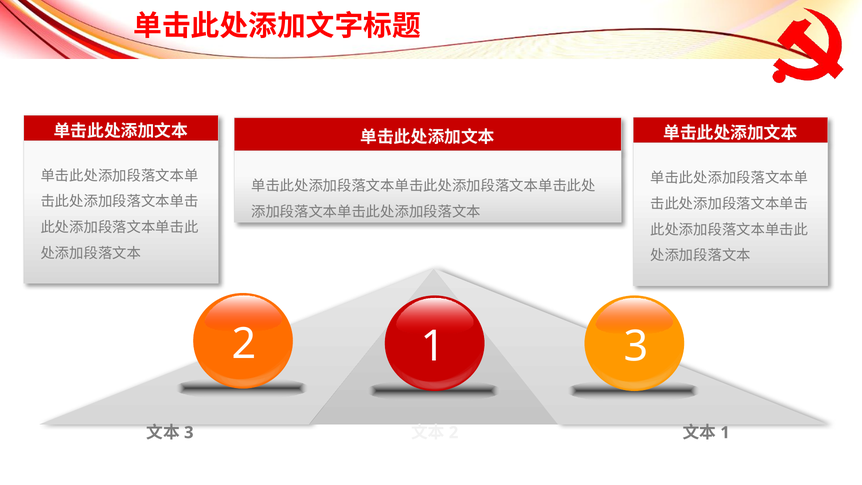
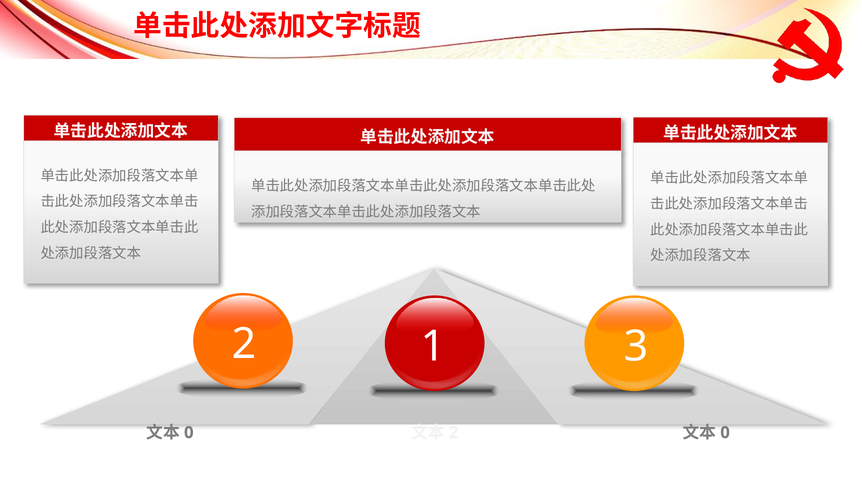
3: 3 -> 0 (189, 433)
1: 1 -> 0 (725, 433)
